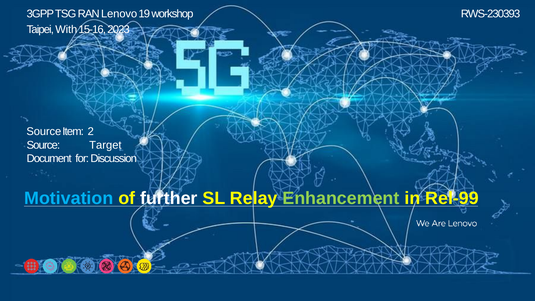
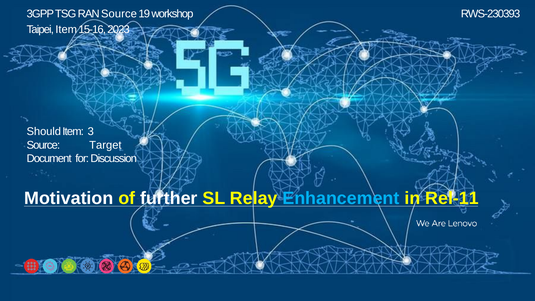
RAN Lenovo: Lenovo -> Source (119, 14)
Taipei With: With -> Item (66, 29)
Source: Source -> Should (44, 132)
2: 2 -> 3 (91, 132)
Motivation colour: light blue -> white (69, 198)
Enhancement colour: light green -> light blue (341, 198)
Rel-99: Rel-99 -> Rel-11 (452, 198)
